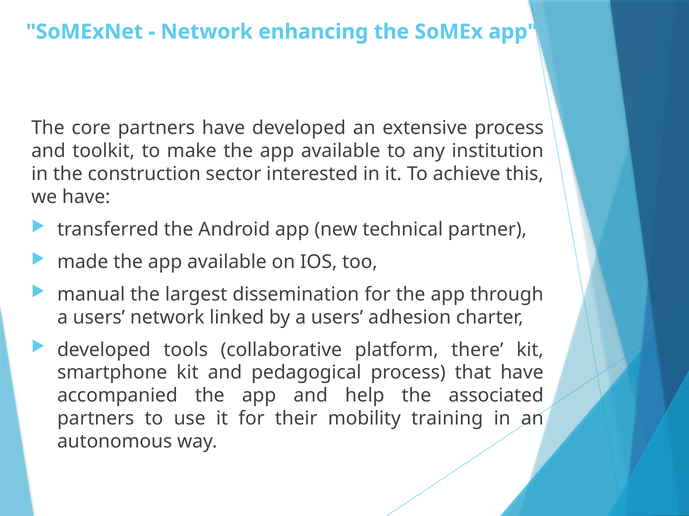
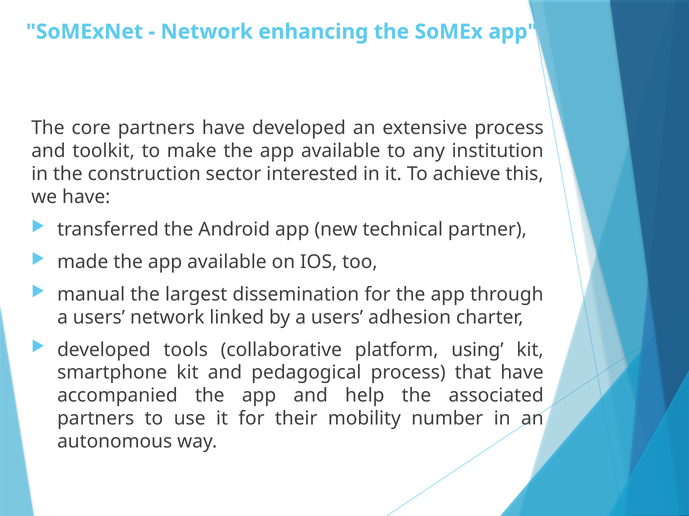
there: there -> using (477, 350)
training: training -> number (447, 419)
